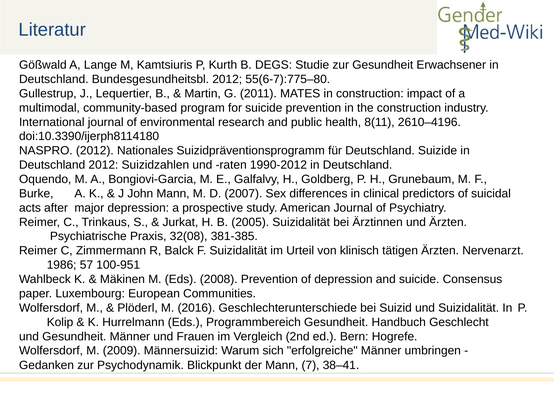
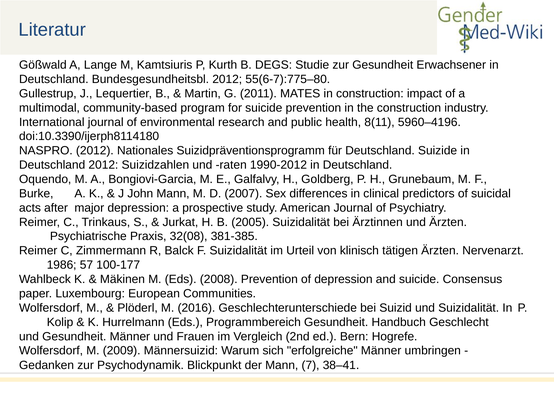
2610–4196: 2610–4196 -> 5960–4196 (429, 122)
100-951: 100-951 -> 100-177 (118, 265)
